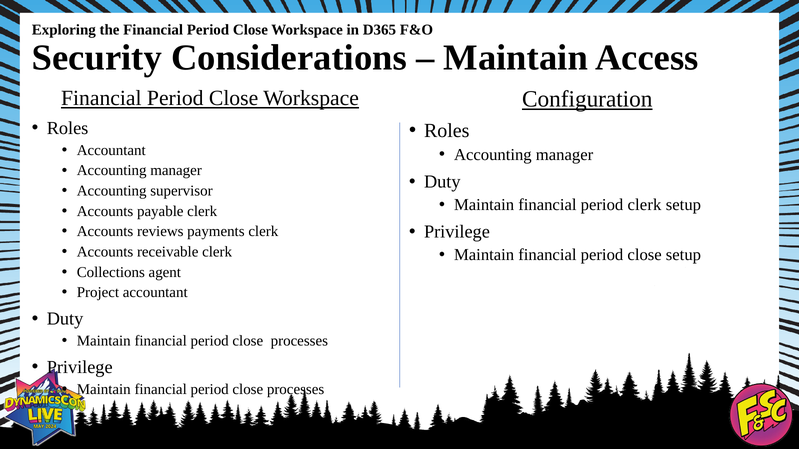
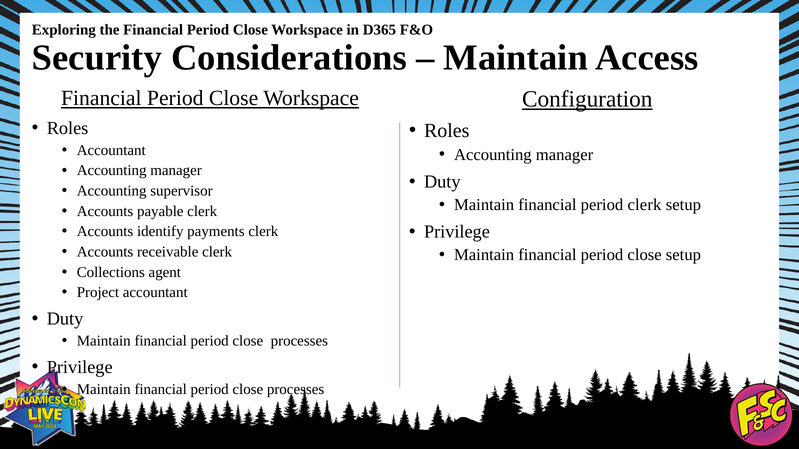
reviews: reviews -> identify (160, 232)
